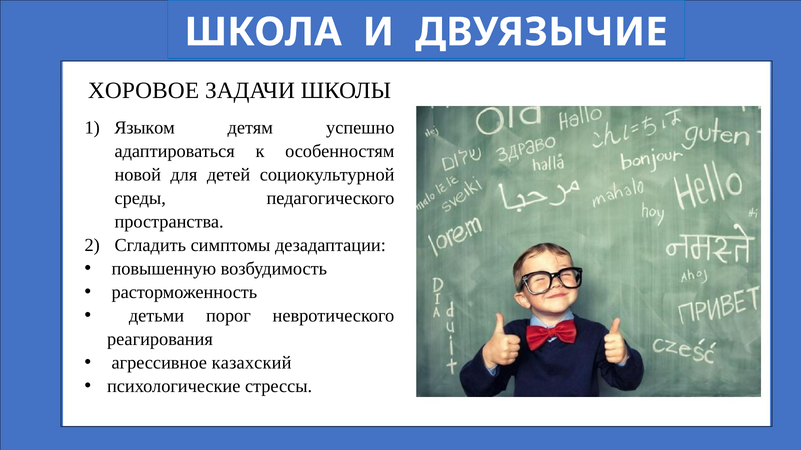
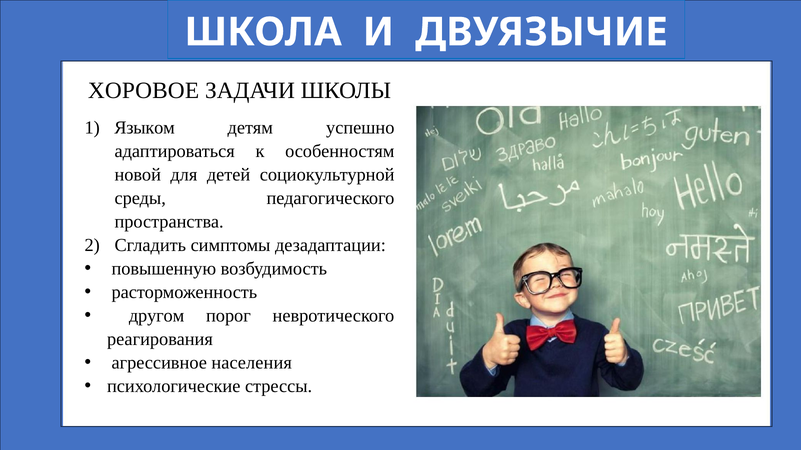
детьми: детьми -> другом (157, 316)
казахский: казахский -> населения (252, 363)
